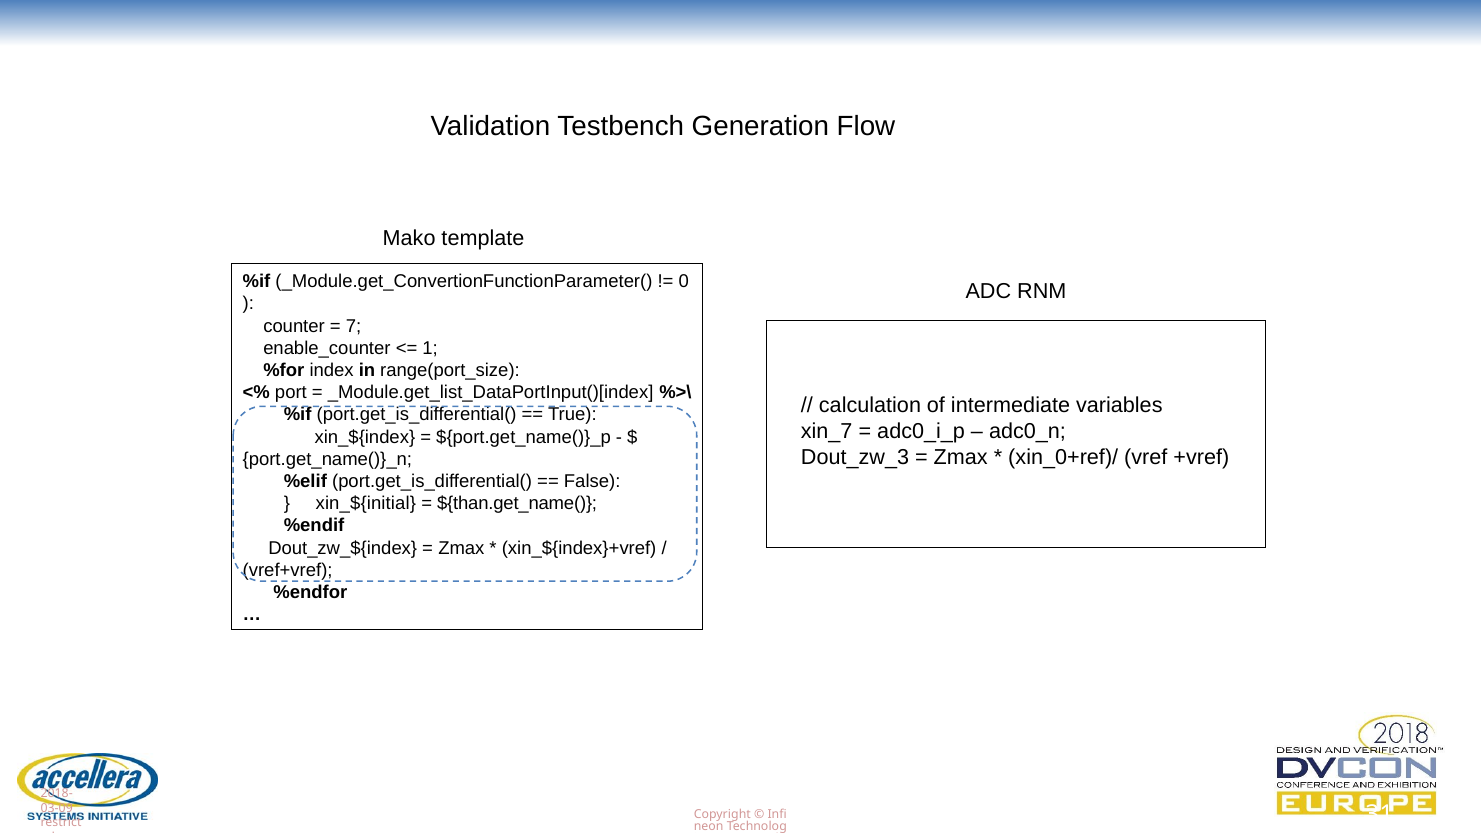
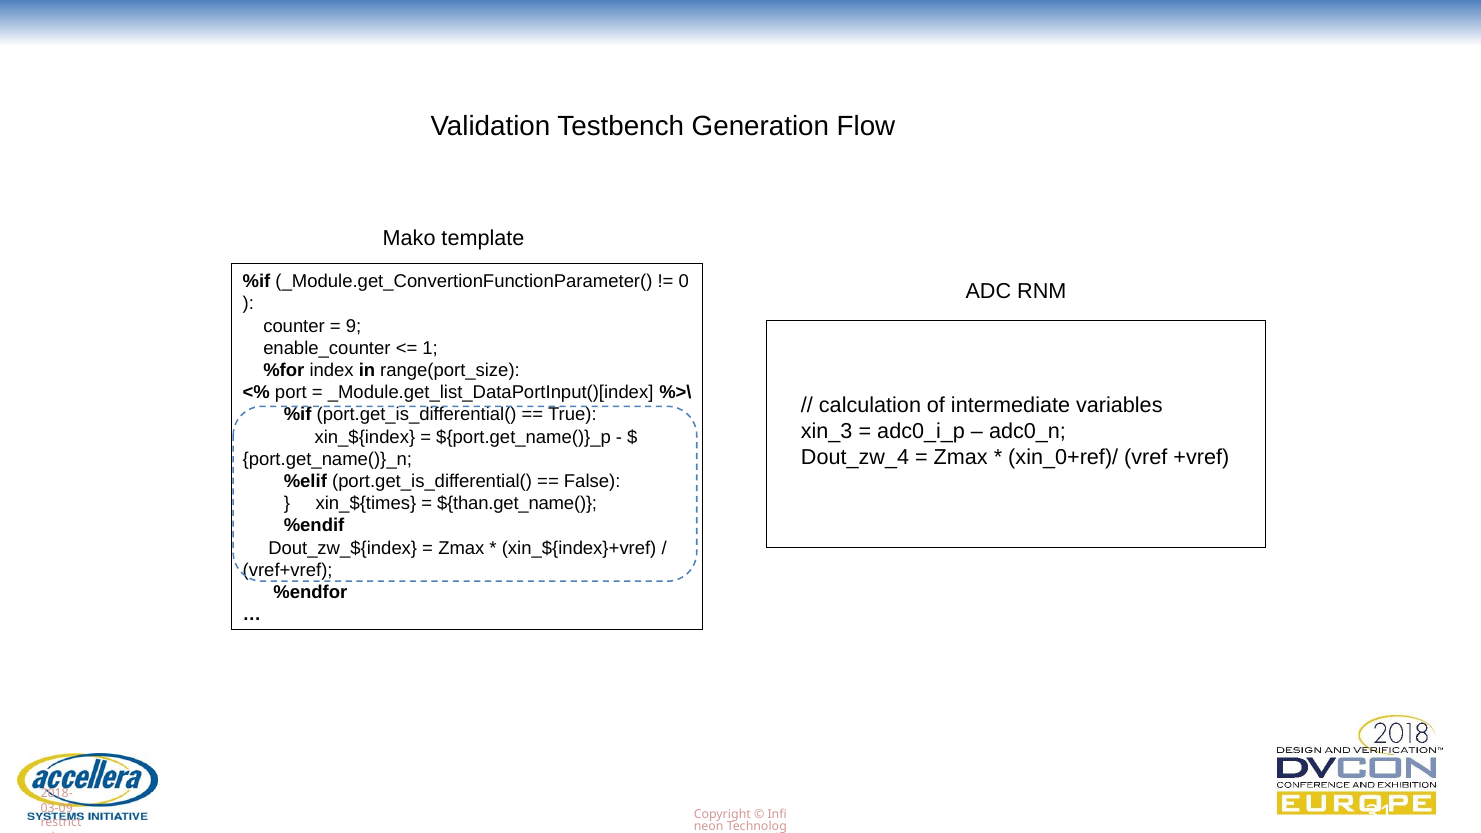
7: 7 -> 9 (354, 326)
xin_7: xin_7 -> xin_3 (827, 431)
Dout_zw_3: Dout_zw_3 -> Dout_zw_4 (855, 457)
xin_${initial: xin_${initial -> xin_${times (366, 504)
